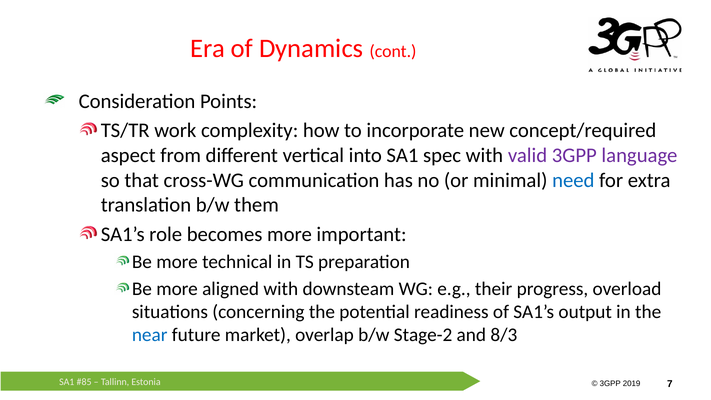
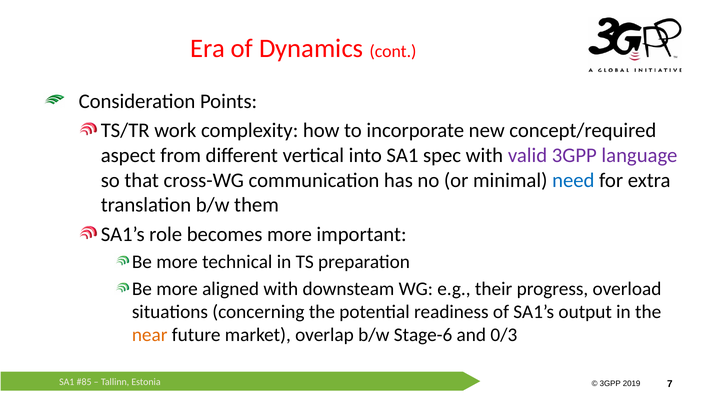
near colour: blue -> orange (150, 335)
Stage-2: Stage-2 -> Stage-6 (423, 335)
8/3: 8/3 -> 0/3 (504, 335)
